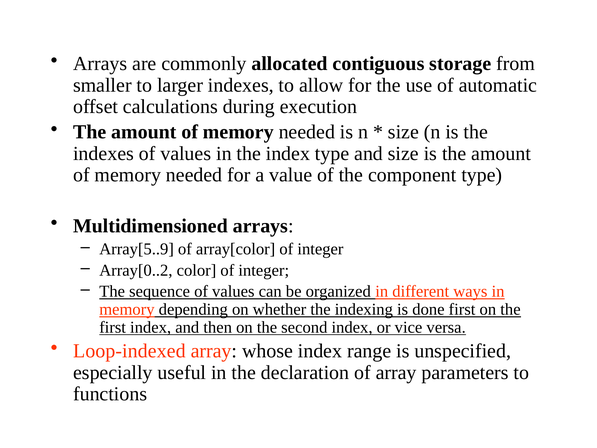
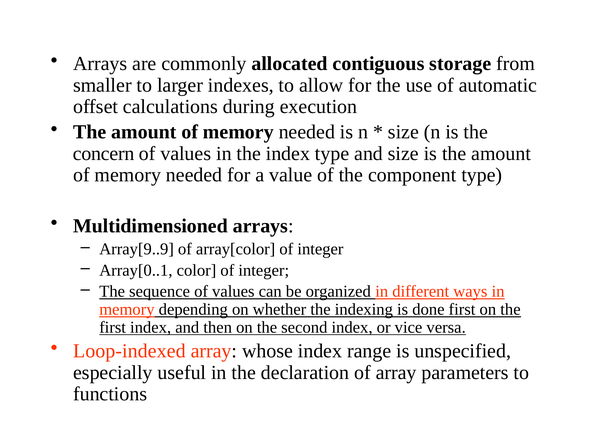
indexes: indexes -> concern (104, 153)
Array[5..9: Array[5..9 -> Array[9..9 (137, 249)
Array[0..2: Array[0..2 -> Array[0..1 (136, 270)
